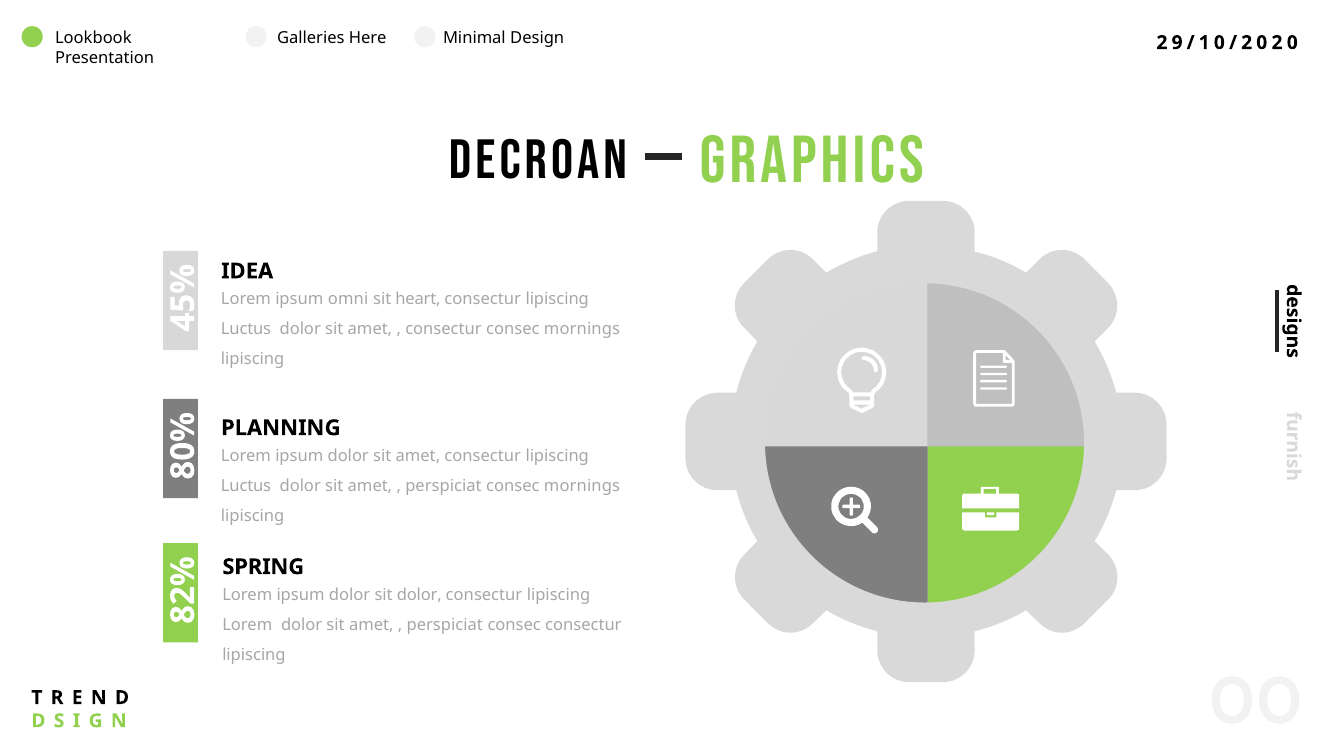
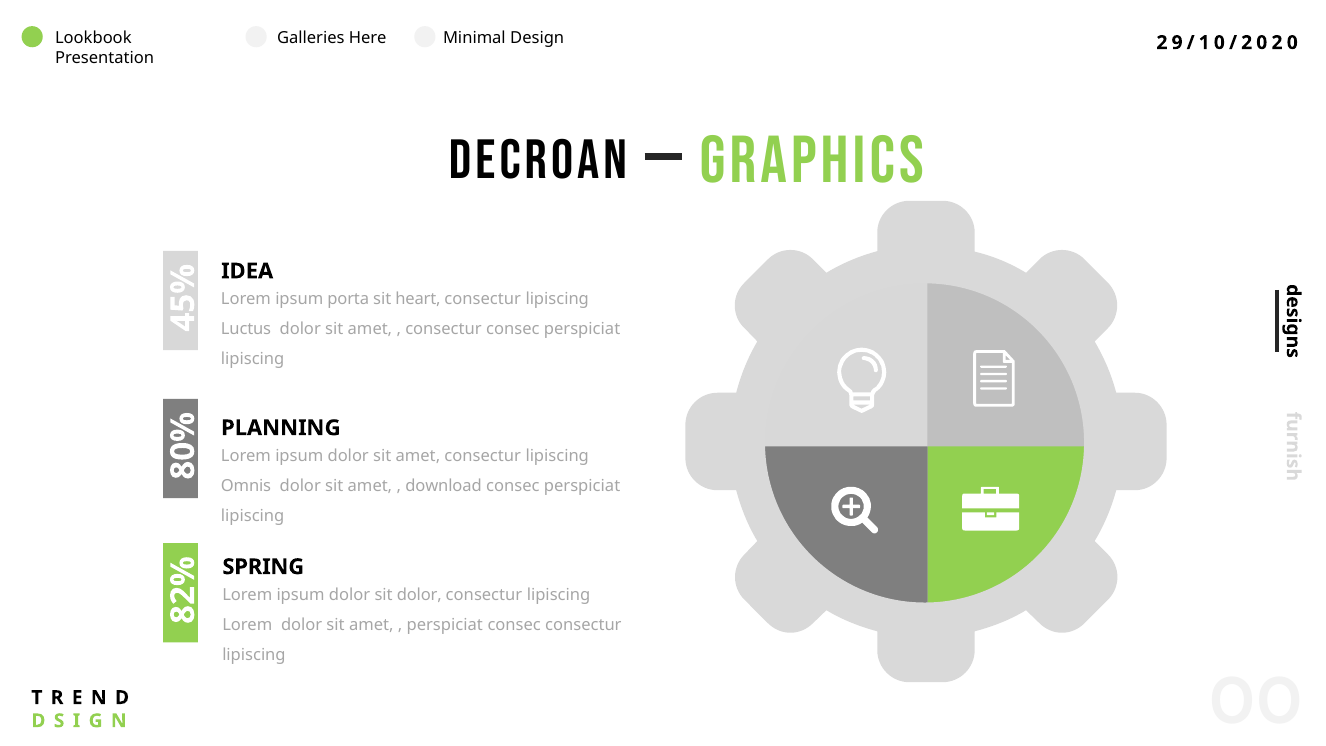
omni: omni -> porta (348, 299)
consectur consec mornings: mornings -> perspiciat (582, 329)
Luctus: Luctus -> Omnis (246, 486)
perspiciat: perspiciat -> download (444, 486)
mornings: mornings -> perspiciat (582, 486)
